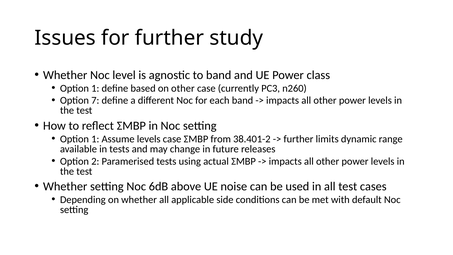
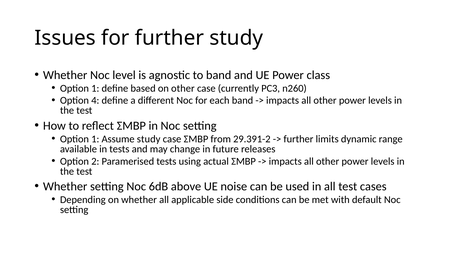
7: 7 -> 4 (95, 100)
Assume levels: levels -> study (149, 139)
38.401-2: 38.401-2 -> 29.391-2 (252, 139)
